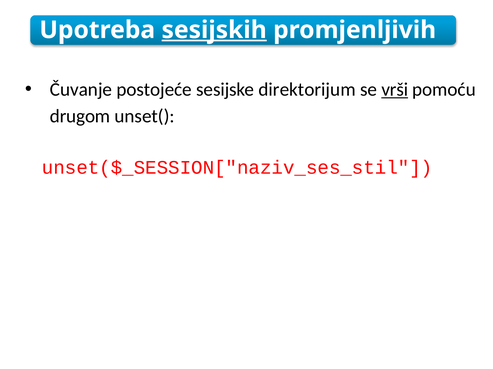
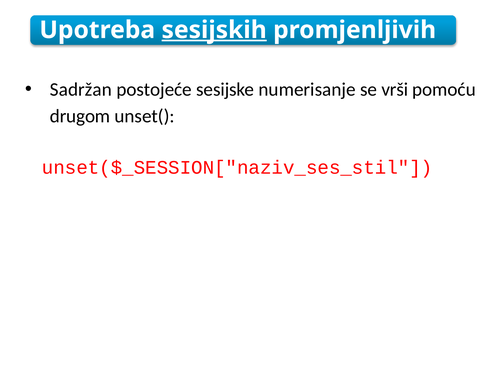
Čuvanje: Čuvanje -> Sadržan (81, 90)
direktorijum: direktorijum -> numerisanje (307, 90)
vrši underline: present -> none (395, 90)
